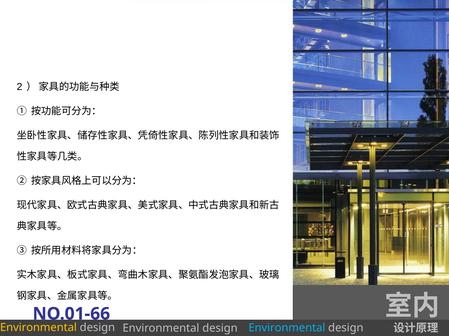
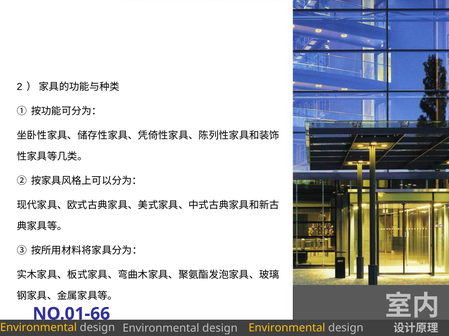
Environmental colour: light blue -> yellow (287, 328)
